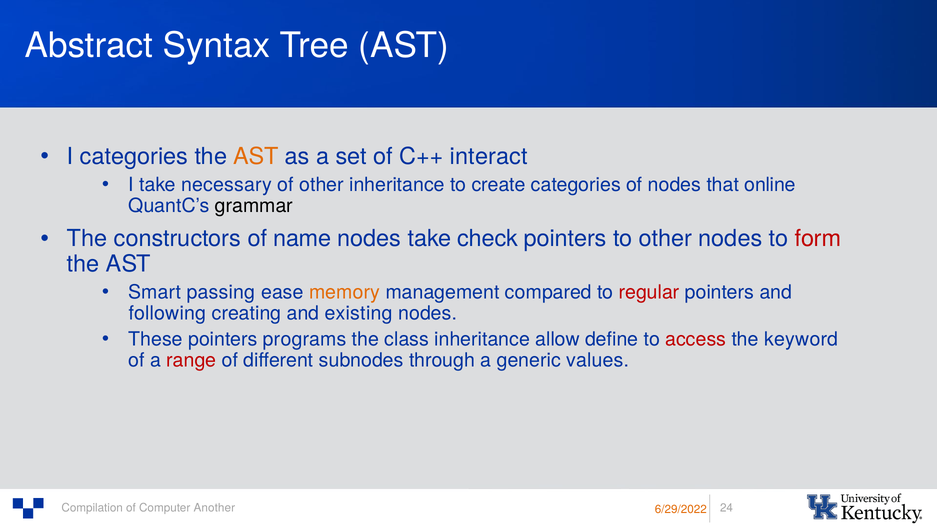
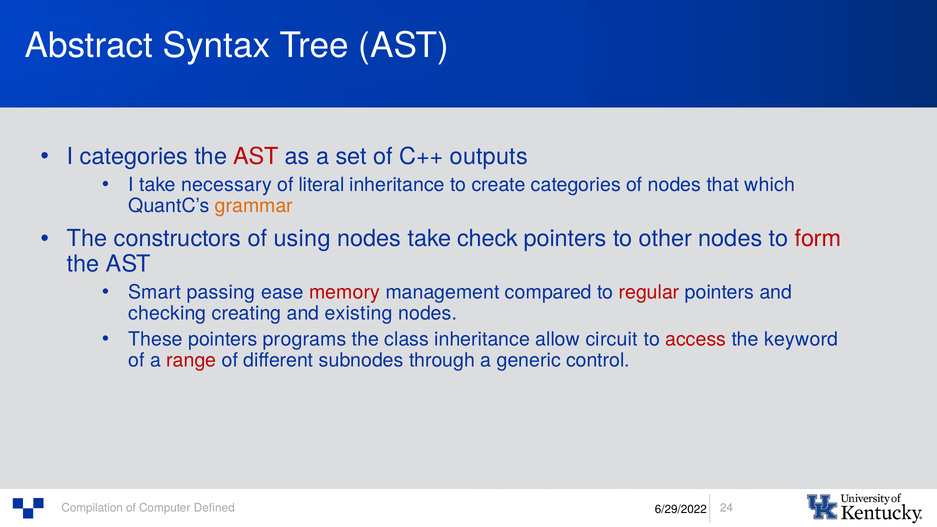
AST colour: orange -> red (256, 157)
interact: interact -> outputs (489, 157)
of other: other -> literal (322, 185)
online: online -> which (770, 185)
grammar colour: black -> orange (254, 206)
name: name -> using (302, 239)
memory colour: orange -> red (345, 292)
following: following -> checking (167, 313)
define: define -> circuit (612, 339)
values: values -> control (598, 360)
Another: Another -> Defined (214, 508)
6/29/2022 colour: orange -> black (681, 509)
